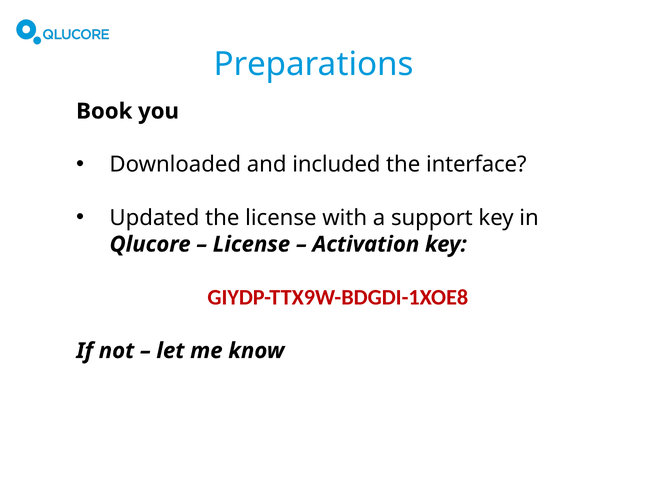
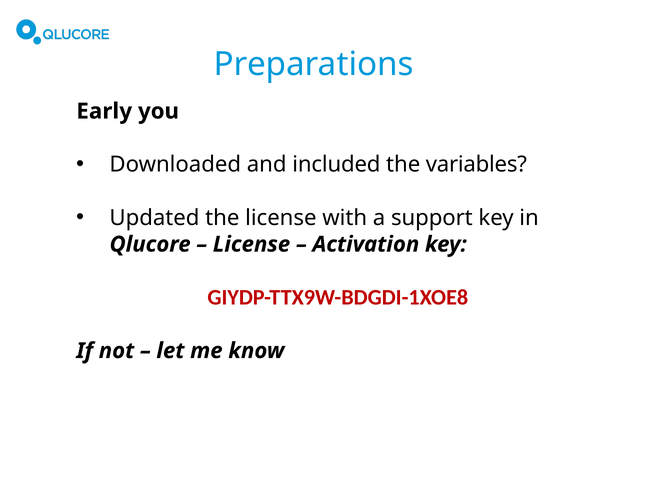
Book: Book -> Early (104, 111)
interface: interface -> variables (476, 164)
